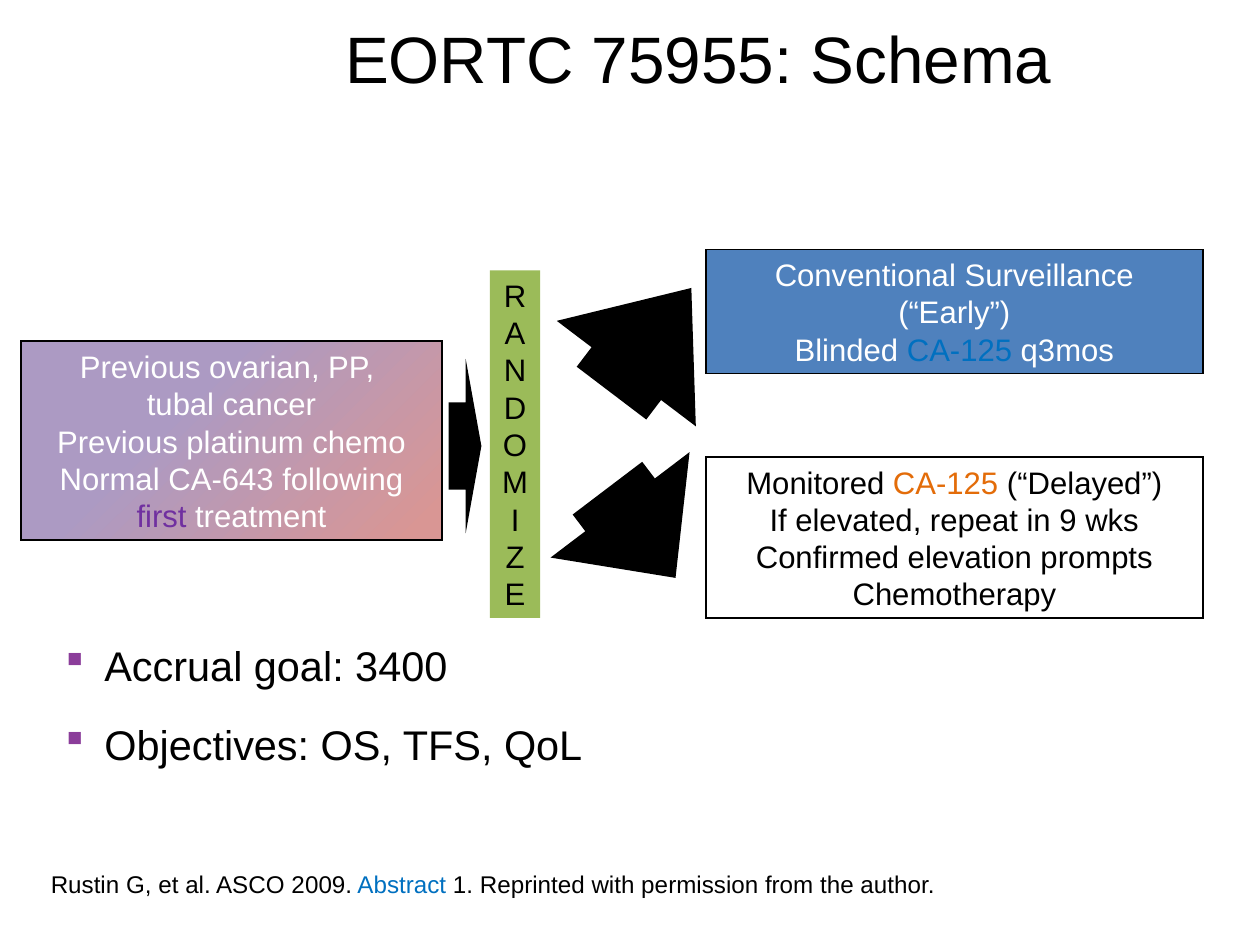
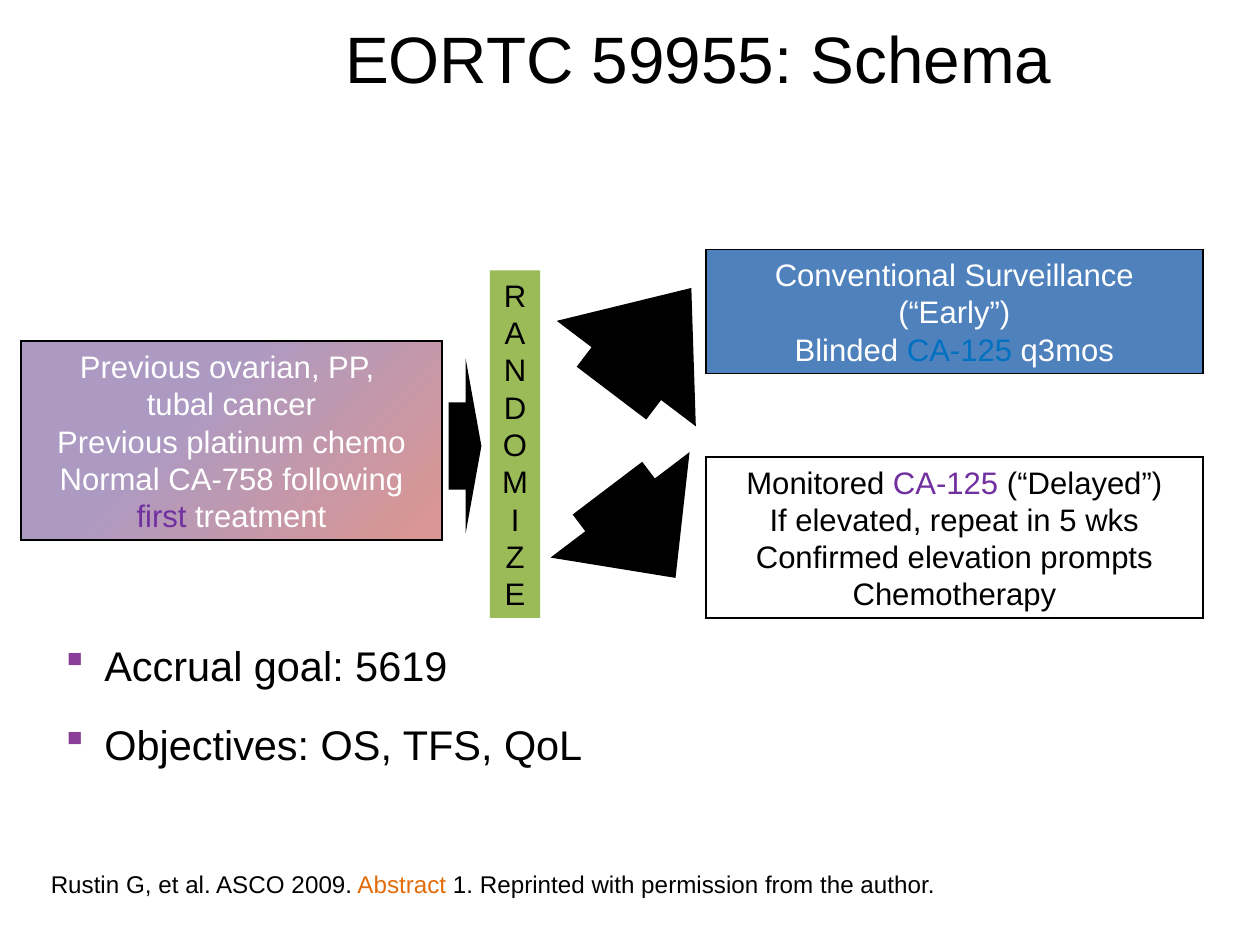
75955: 75955 -> 59955 (692, 62)
CA-643: CA-643 -> CA-758 (221, 480)
CA-125 colour: orange -> purple (946, 484)
9: 9 -> 5 (1068, 521)
3400: 3400 -> 5619 (401, 668)
Abstract colour: blue -> orange (402, 885)
